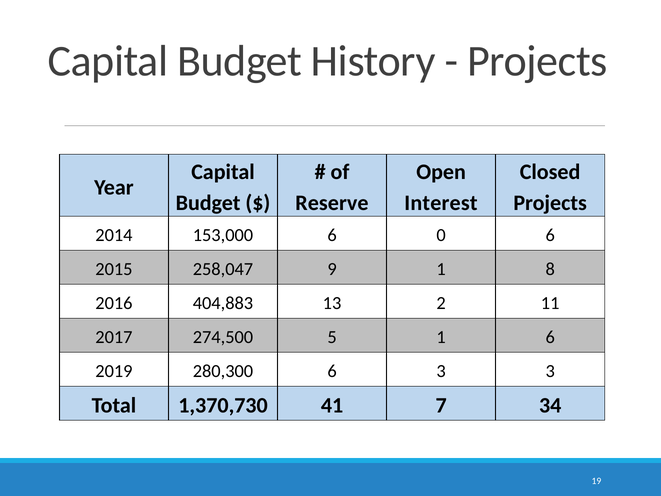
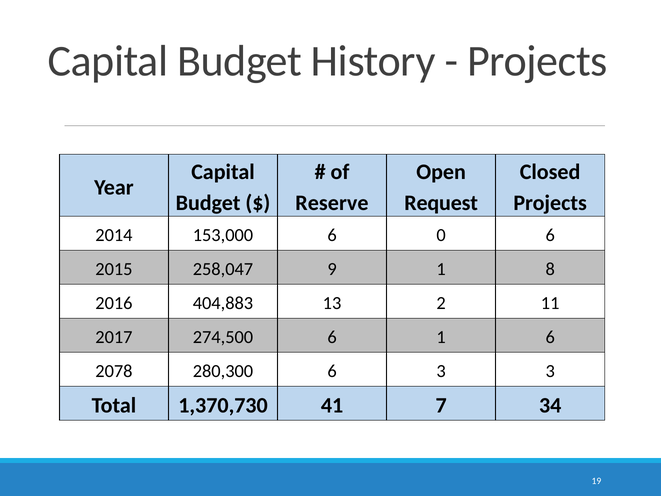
Interest: Interest -> Request (441, 203)
274,500 5: 5 -> 6 (332, 337)
2019: 2019 -> 2078 (114, 371)
